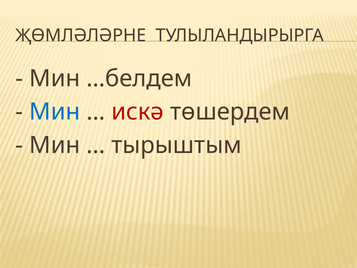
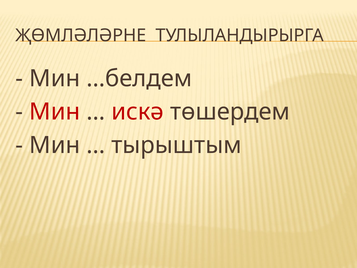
Мин colour: blue -> red (55, 112)
